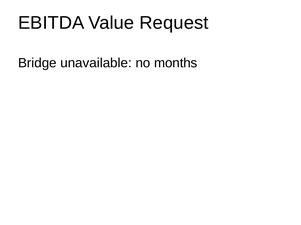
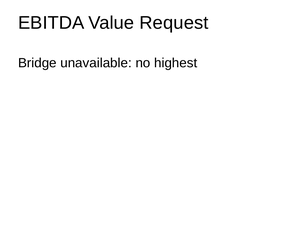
months: months -> highest (176, 63)
